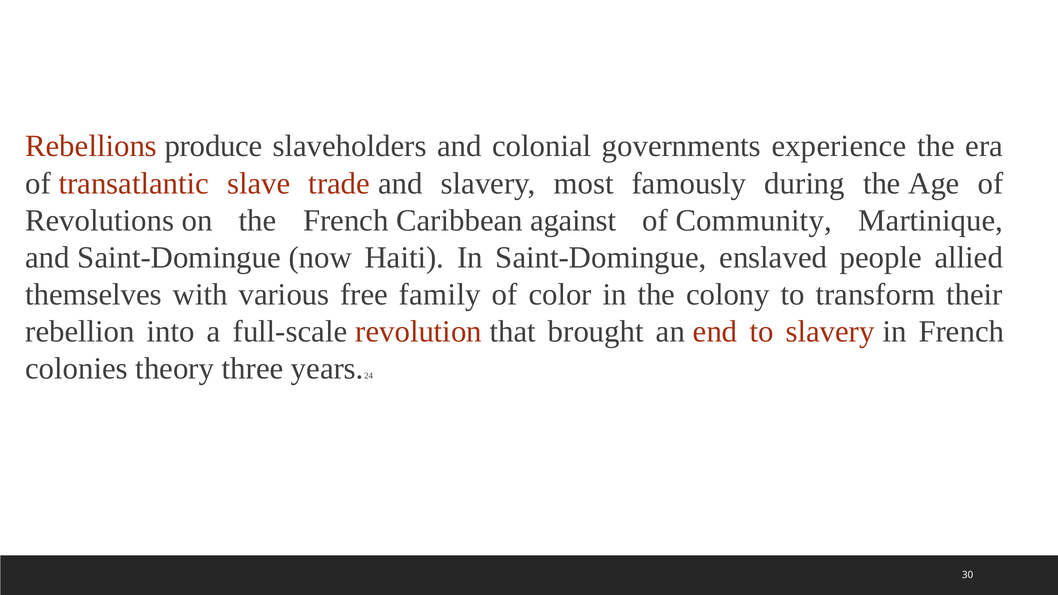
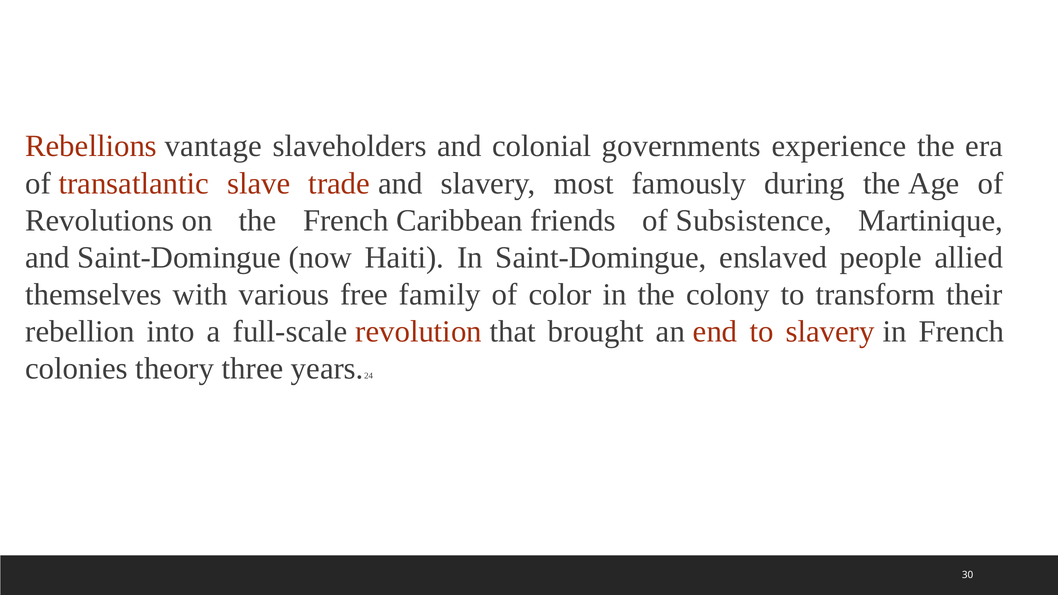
produce: produce -> vantage (213, 146)
against: against -> friends (573, 220)
Community: Community -> Subsistence (754, 220)
